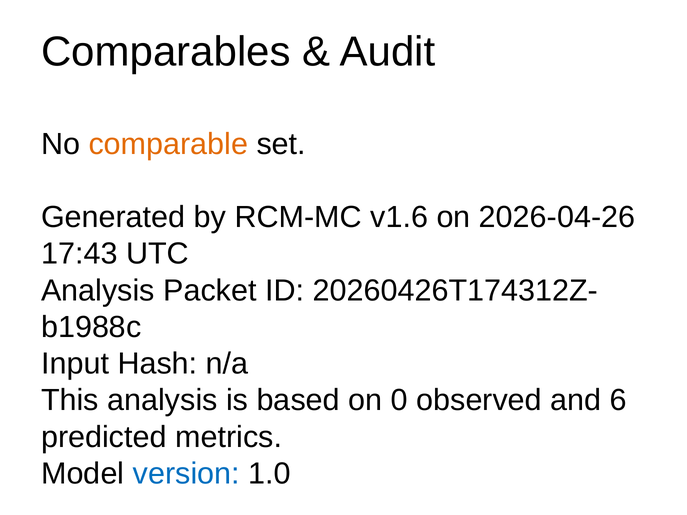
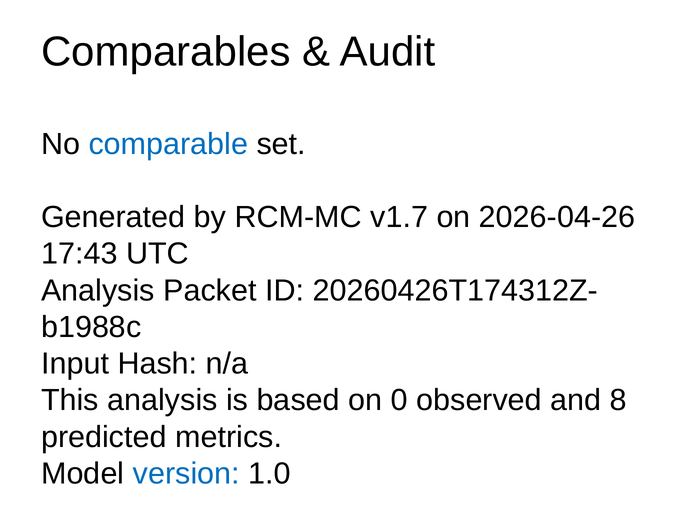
comparable colour: orange -> blue (168, 144)
v1.6: v1.6 -> v1.7 (399, 217)
6: 6 -> 8 (618, 401)
